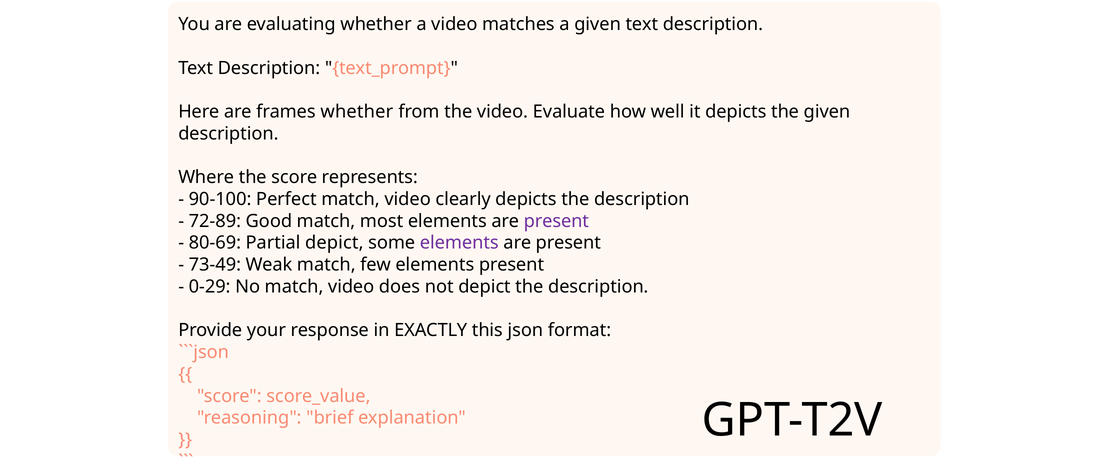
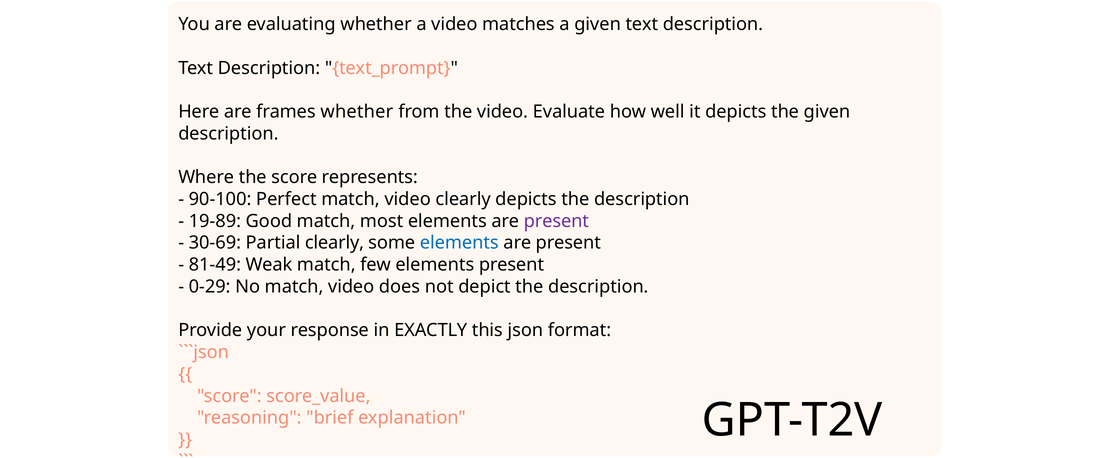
72-89: 72-89 -> 19-89 (215, 221)
80-69: 80-69 -> 30-69 (215, 243)
Partial depict: depict -> clearly (334, 243)
elements colour: purple -> blue (459, 243)
73-49: 73-49 -> 81-49 (215, 265)
